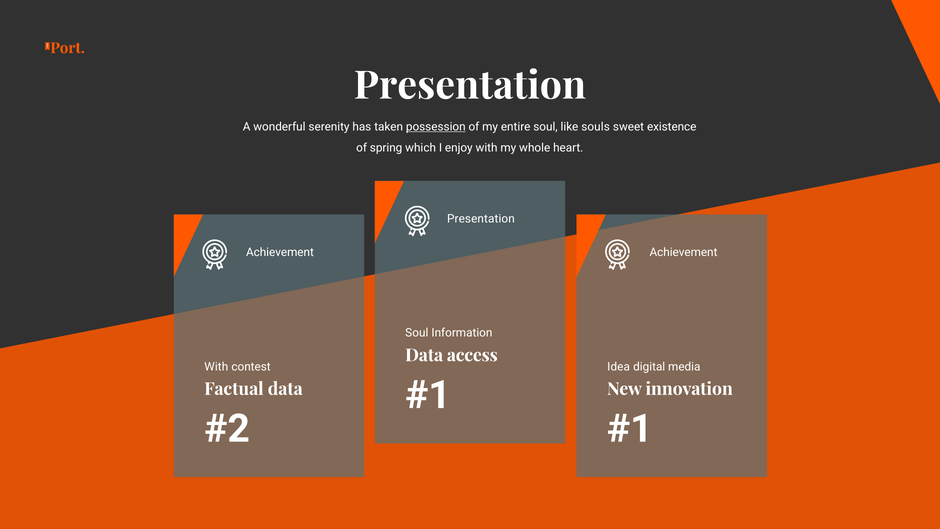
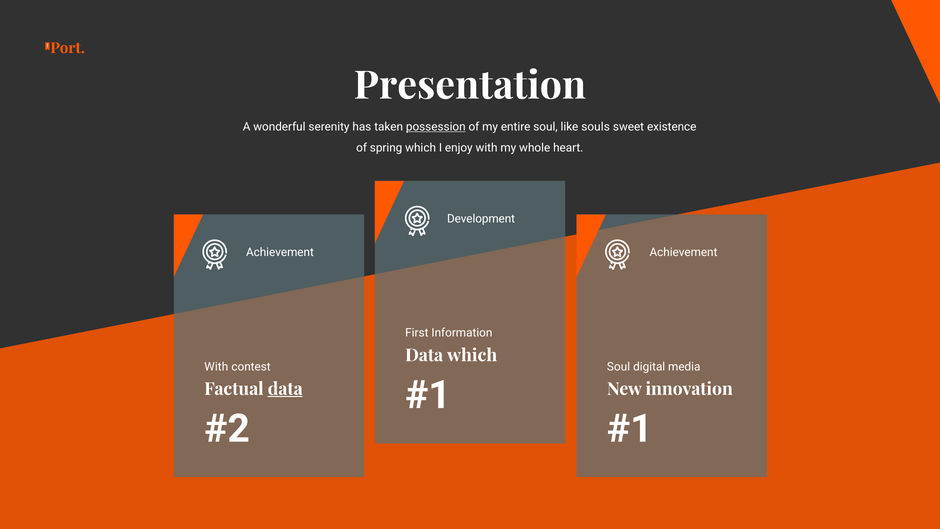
Presentation: Presentation -> Development (481, 219)
Soul: Soul -> First (417, 333)
Data access: access -> which (472, 355)
Idea: Idea -> Soul (619, 367)
data underline: none -> present (285, 389)
